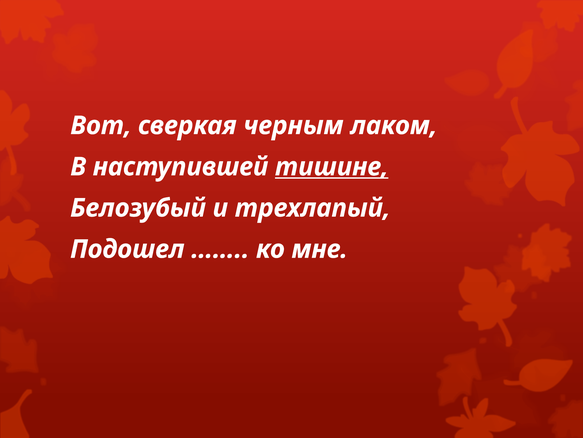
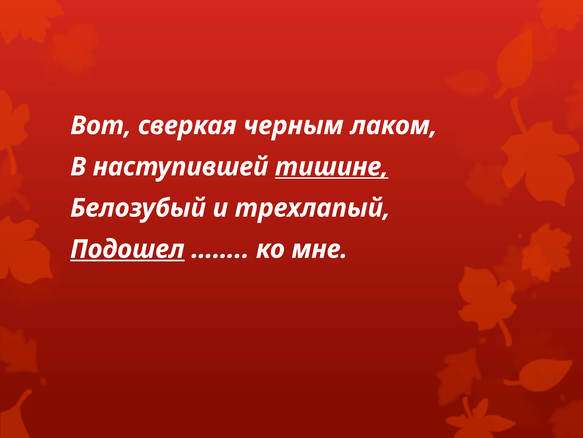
Подошел underline: none -> present (127, 249)
